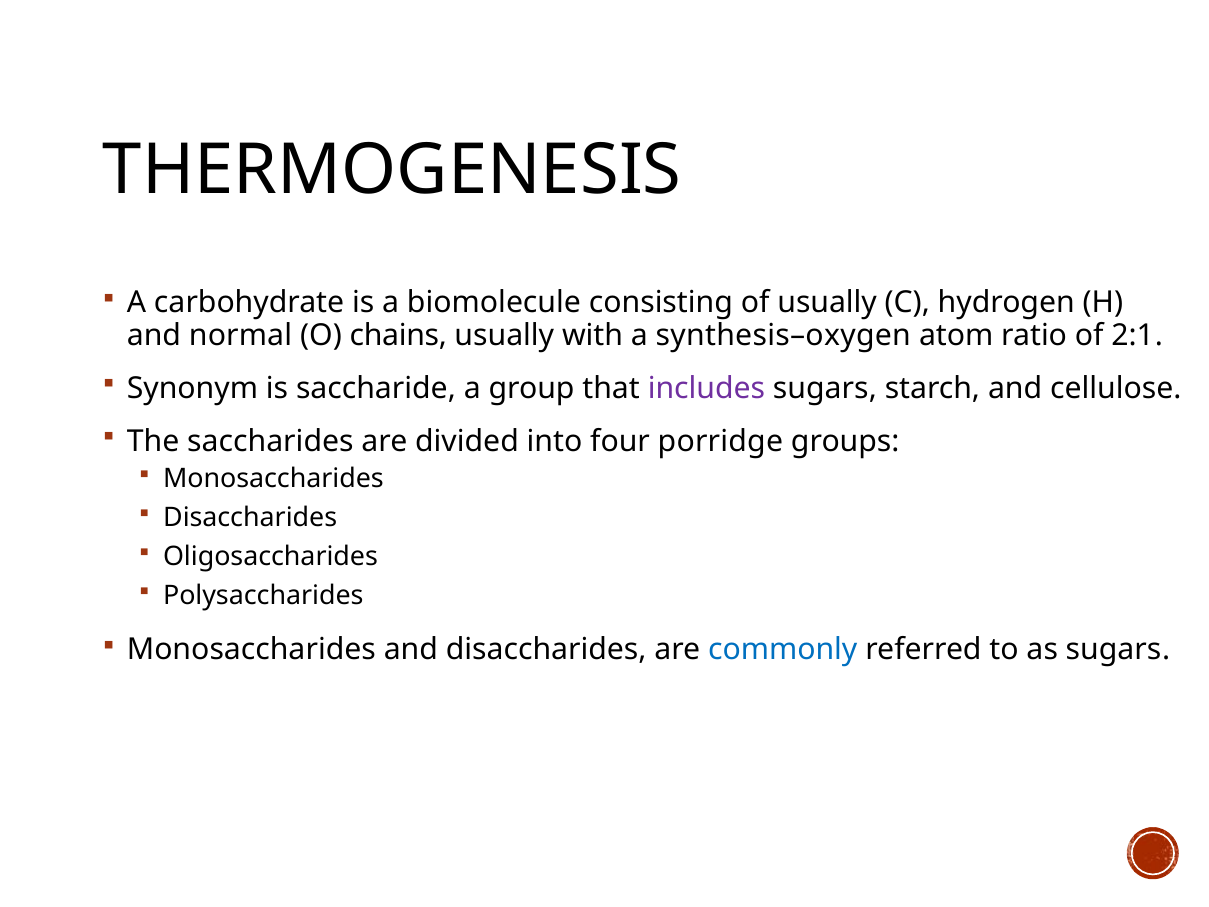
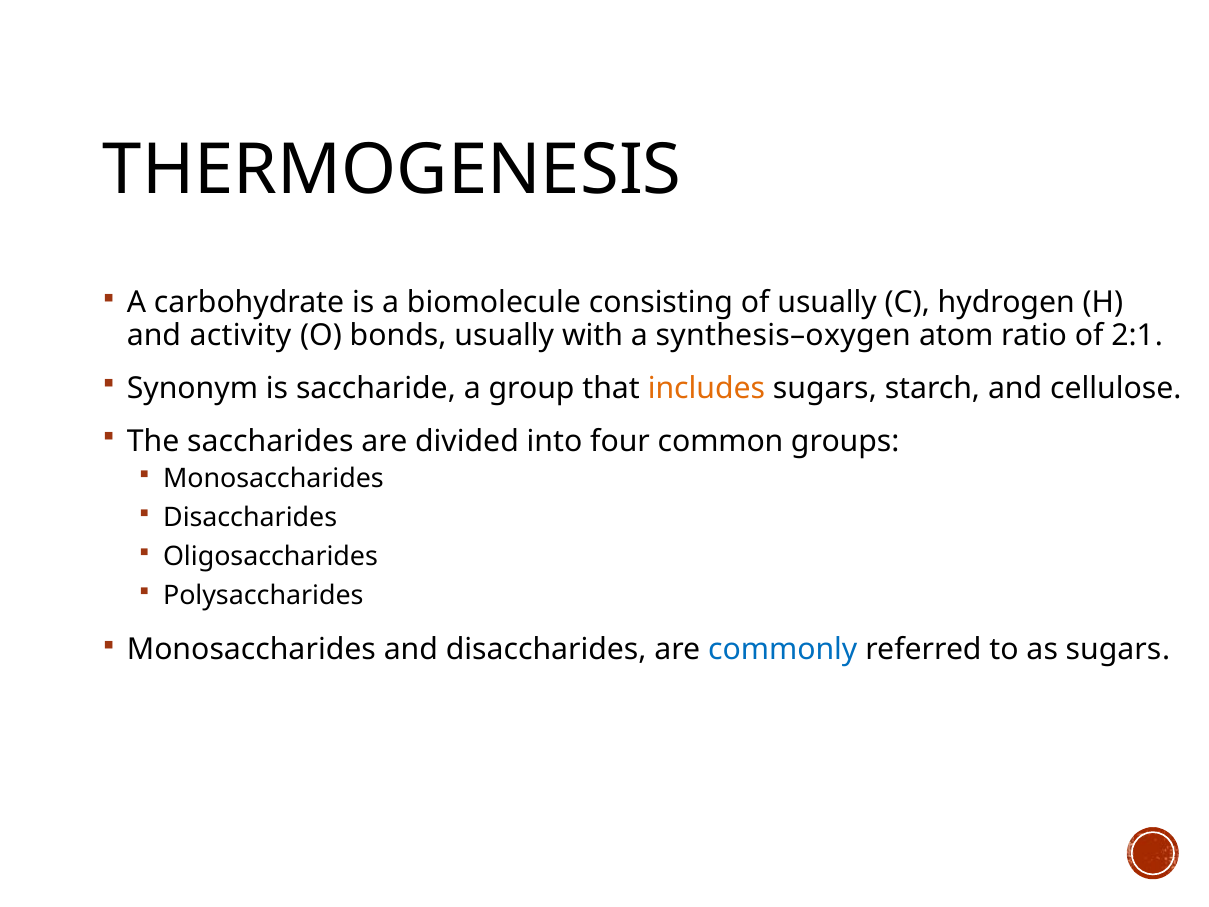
normal: normal -> activity (240, 335)
chains: chains -> bonds (398, 335)
includes colour: purple -> orange (706, 388)
porridge: porridge -> common (721, 441)
